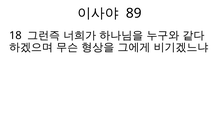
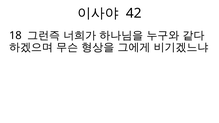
89: 89 -> 42 (134, 13)
